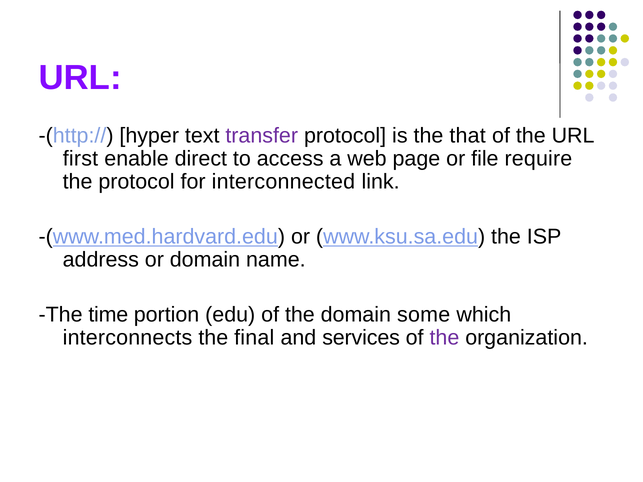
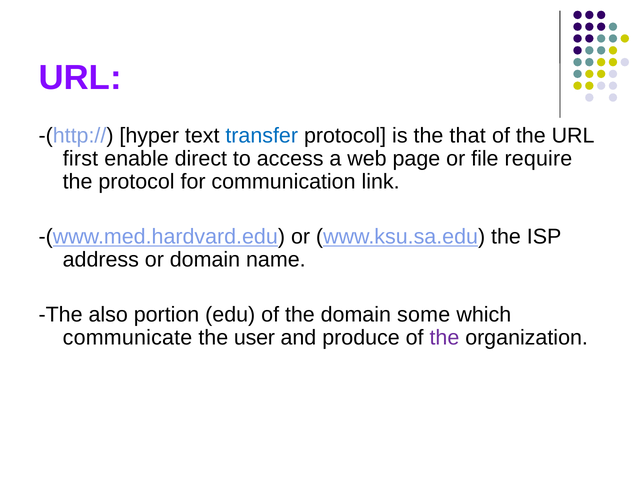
transfer colour: purple -> blue (262, 136)
interconnected: interconnected -> communication (284, 182)
time: time -> also (108, 315)
interconnects: interconnects -> communicate (127, 338)
final: final -> user (254, 338)
services: services -> produce (361, 338)
